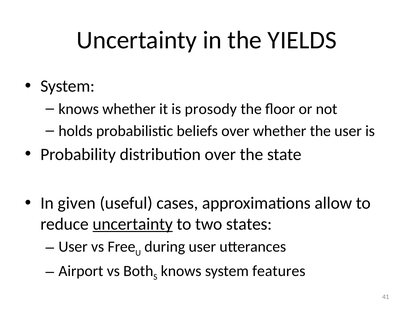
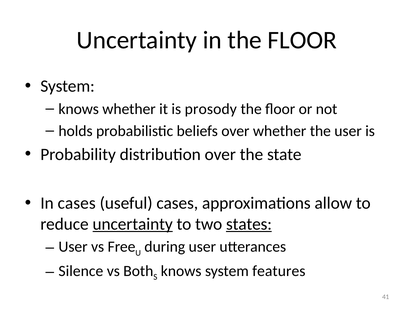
in the YIELDS: YIELDS -> FLOOR (302, 40)
In given: given -> cases (77, 203)
states underline: none -> present (249, 224)
Airport: Airport -> Silence (81, 271)
